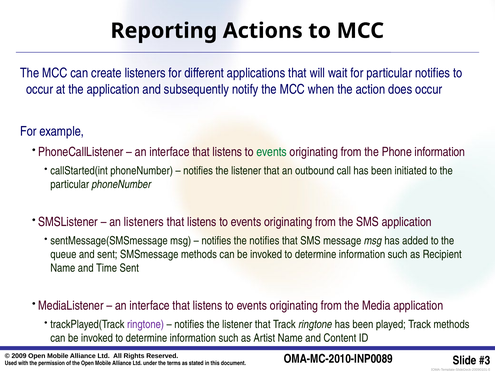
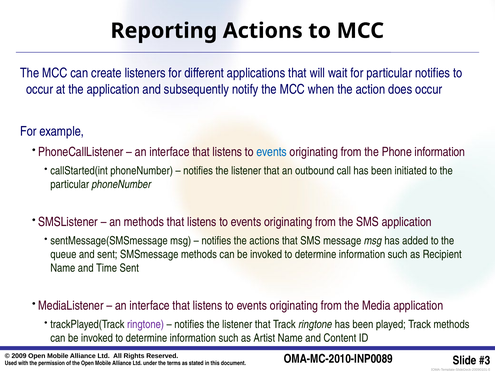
events colour: green -> blue (272, 152)
an listeners: listeners -> methods (144, 222)
the notifies: notifies -> actions (264, 241)
